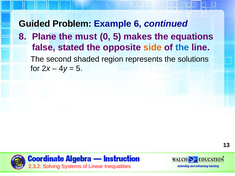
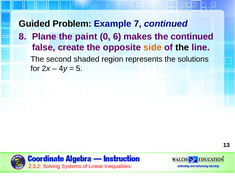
6: 6 -> 7 (138, 24)
must: must -> paint (86, 37)
0 5: 5 -> 6 (117, 37)
the equations: equations -> continued (192, 37)
stated: stated -> create (71, 48)
the colour: blue -> black (182, 48)
